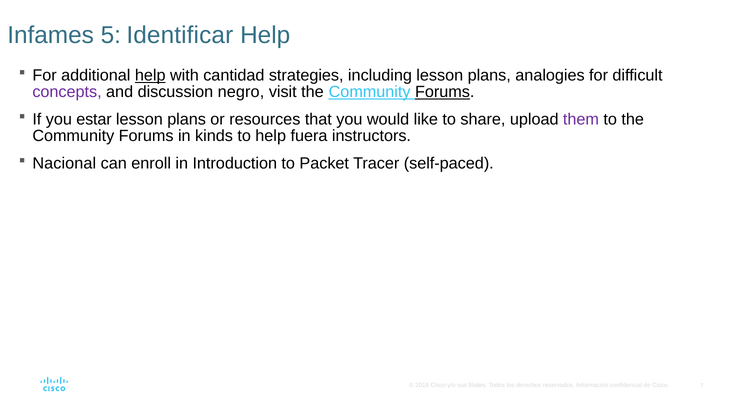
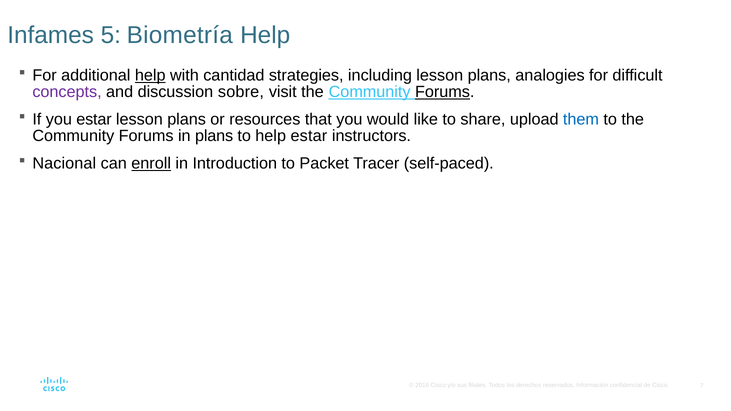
Identificar: Identificar -> Biometría (180, 35)
negro: negro -> sobre (241, 92)
them colour: purple -> blue (581, 119)
in kinds: kinds -> plans (214, 136)
help fuera: fuera -> estar (309, 136)
enroll underline: none -> present (151, 164)
